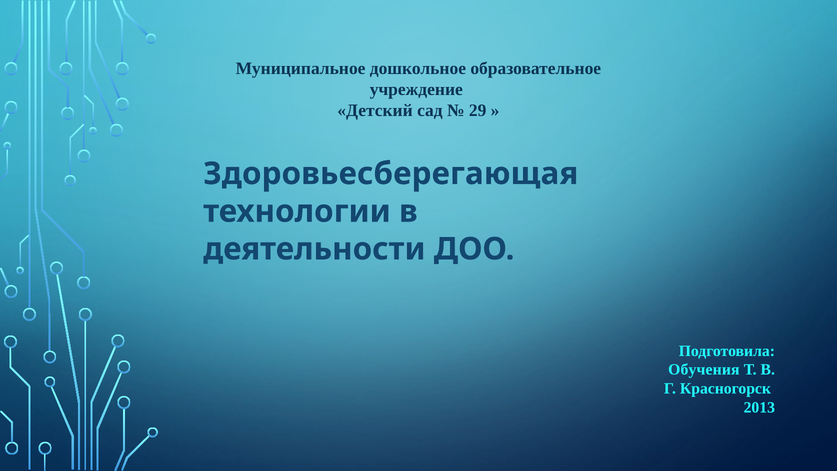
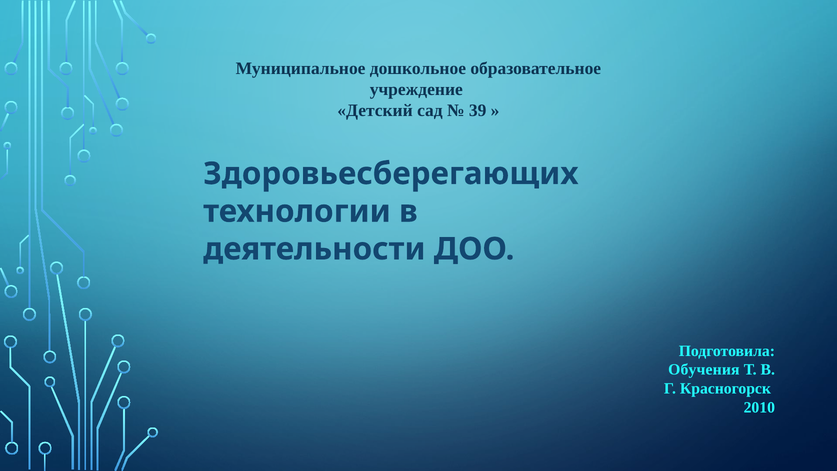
29: 29 -> 39 (478, 110)
Здоровьесберегающая: Здоровьесберегающая -> Здоровьесберегающих (391, 174)
2013: 2013 -> 2010 (759, 407)
